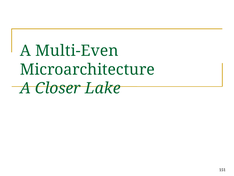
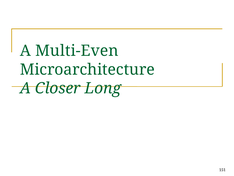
Lake: Lake -> Long (103, 88)
